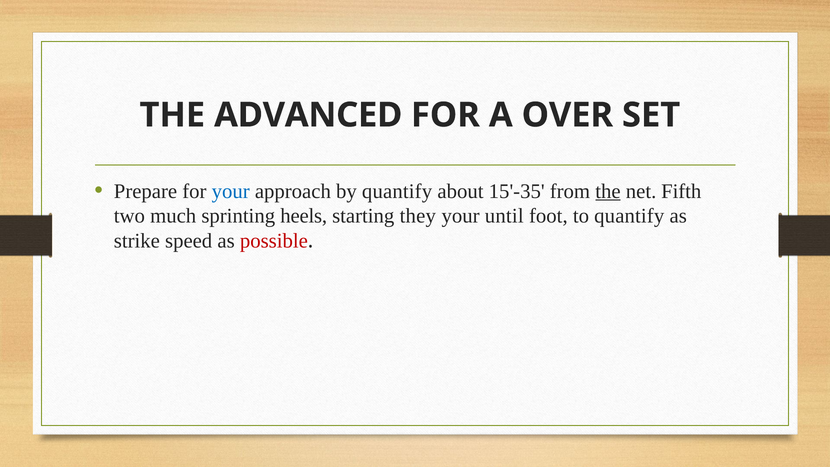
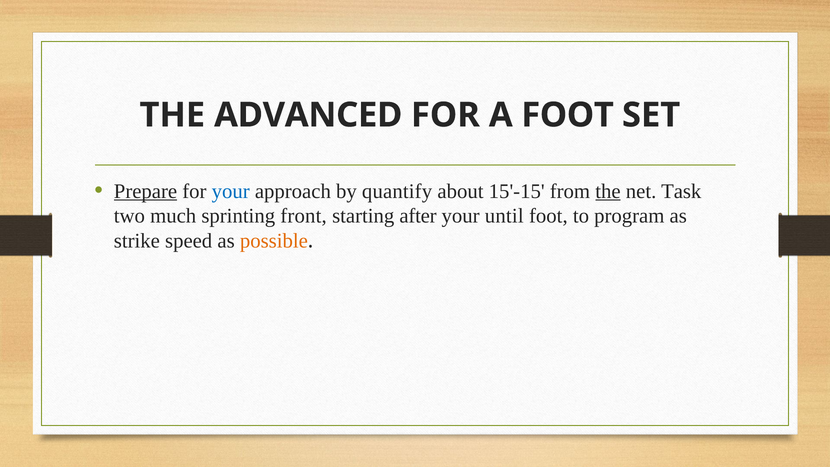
A OVER: OVER -> FOOT (567, 115)
Prepare underline: none -> present (145, 191)
15'-35: 15'-35 -> 15'-15 (517, 191)
Fifth: Fifth -> Task (681, 191)
heels: heels -> front (304, 216)
they: they -> after (418, 216)
to quantify: quantify -> program (629, 216)
possible colour: red -> orange (274, 241)
